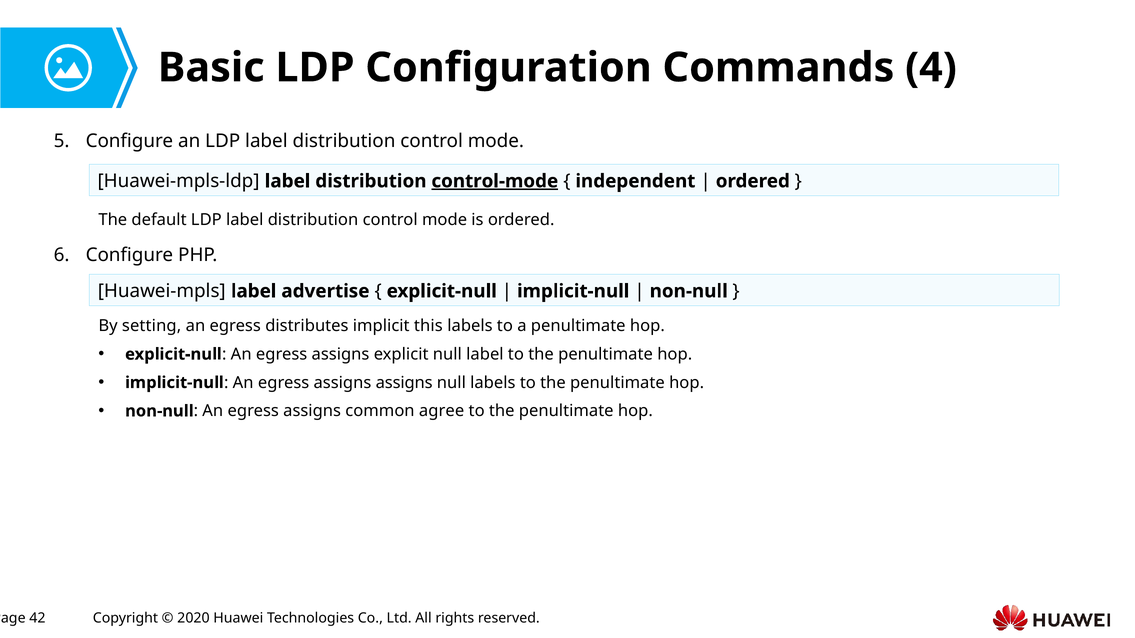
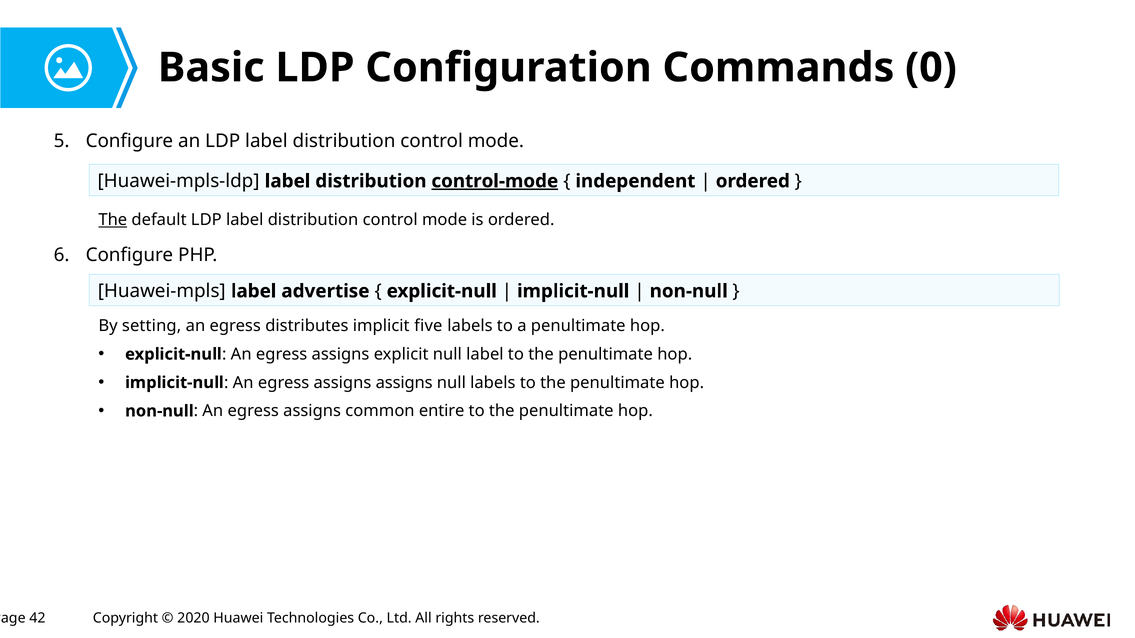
4: 4 -> 0 (931, 68)
The underline: none -> present (113, 220)
this: this -> five (428, 326)
agree: agree -> entire (442, 411)
